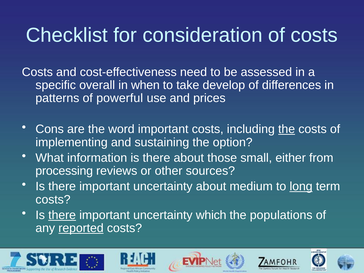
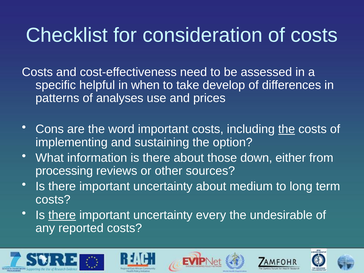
overall: overall -> helpful (97, 85)
powerful: powerful -> analyses (120, 98)
small: small -> down (256, 158)
long underline: present -> none (301, 186)
which: which -> every (211, 215)
populations: populations -> undesirable (281, 215)
reported underline: present -> none (81, 228)
